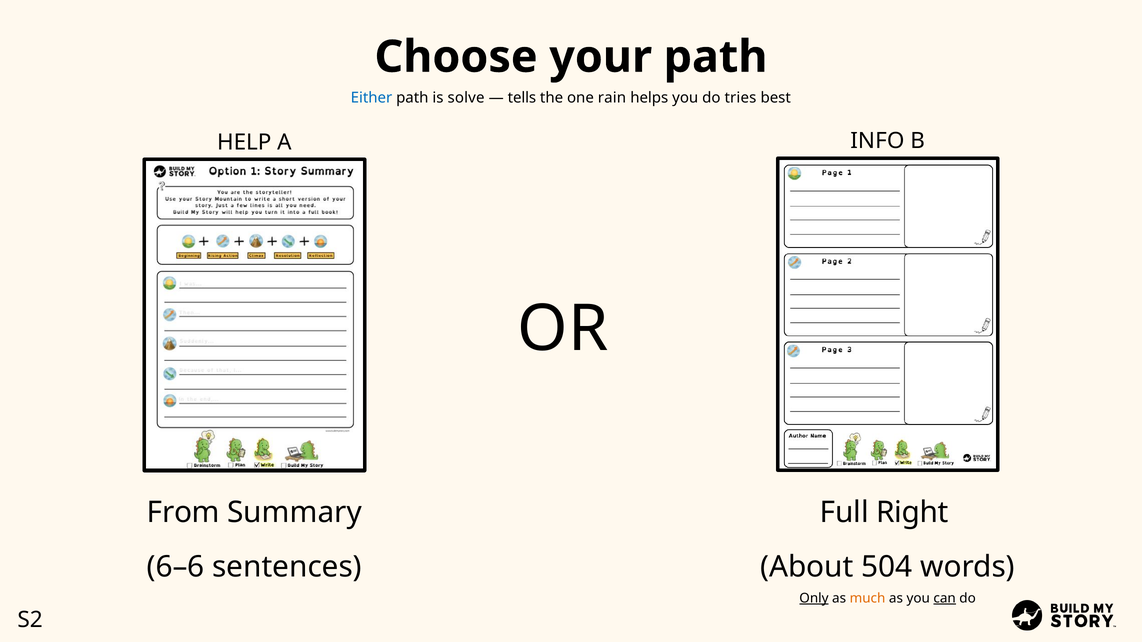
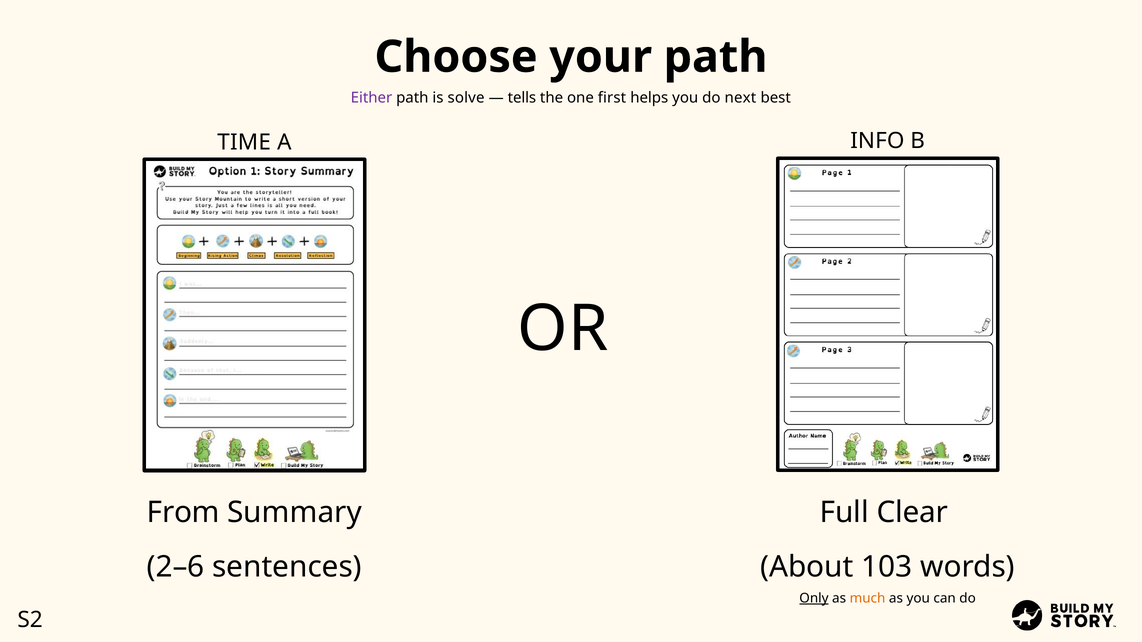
Either colour: blue -> purple (371, 98)
rain: rain -> first (612, 98)
tries: tries -> next (740, 98)
HELP: HELP -> TIME (244, 142)
Right: Right -> Clear (912, 513)
6–6: 6–6 -> 2–6 (176, 567)
504: 504 -> 103 (887, 567)
can underline: present -> none (945, 599)
